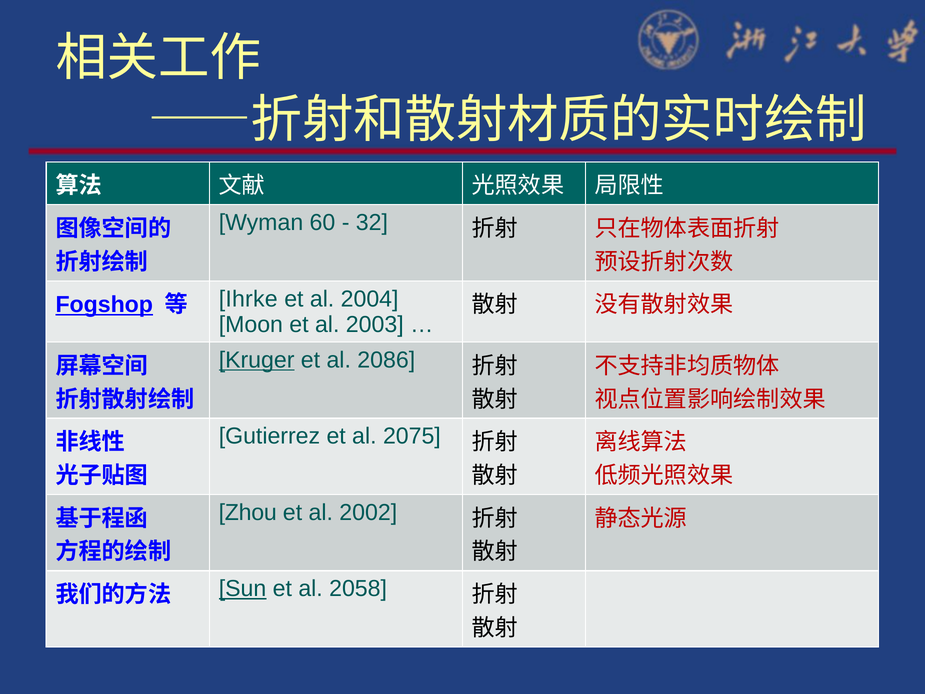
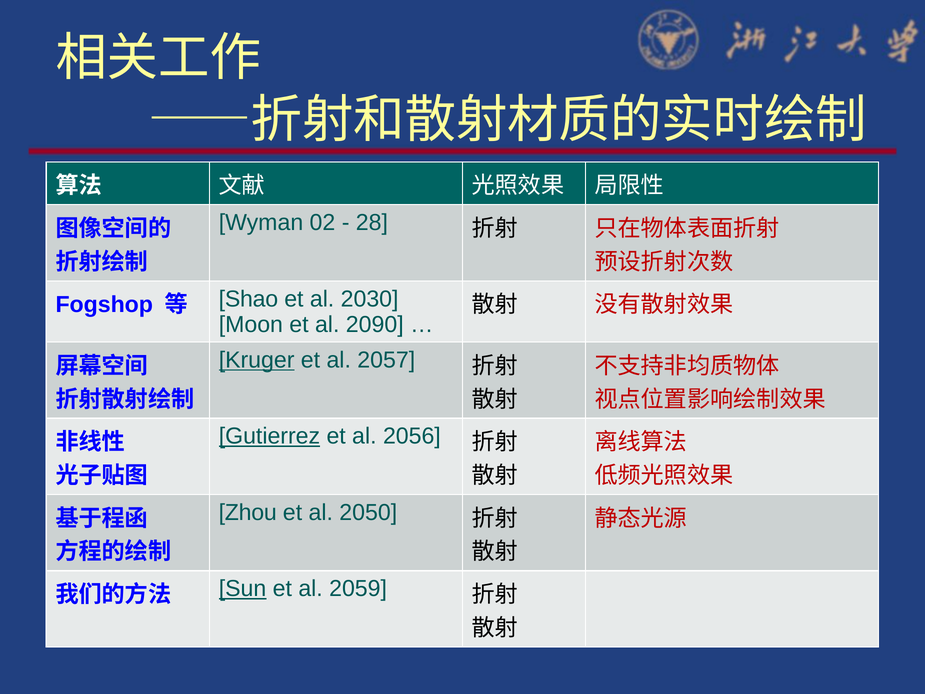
60: 60 -> 02 (322, 223)
32: 32 -> 28 (372, 223)
Fogshop underline: present -> none (104, 305)
Ihrke: Ihrke -> Shao (248, 299)
2004: 2004 -> 2030 (370, 299)
2003: 2003 -> 2090 (375, 325)
2086: 2086 -> 2057 (386, 360)
Gutierrez underline: none -> present (269, 436)
2075: 2075 -> 2056 (412, 436)
2002: 2002 -> 2050 (368, 512)
2058: 2058 -> 2059 (358, 589)
